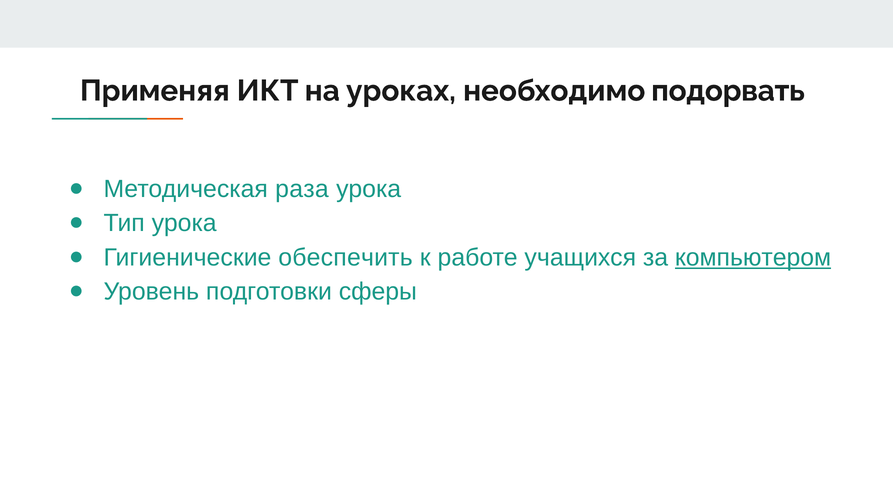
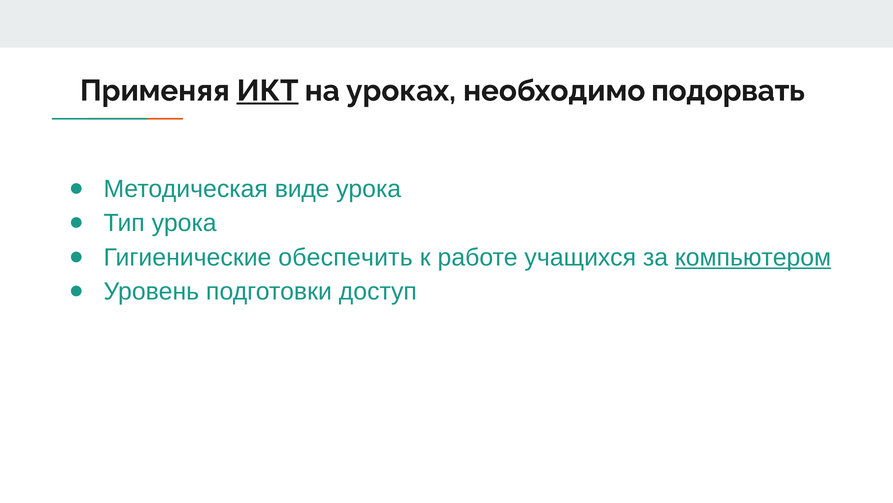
ИКТ underline: none -> present (268, 91)
раза: раза -> виде (302, 189)
сферы: сферы -> доступ (378, 291)
